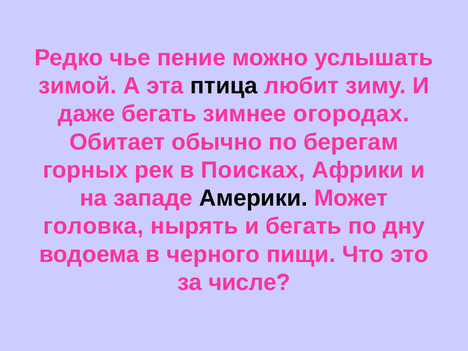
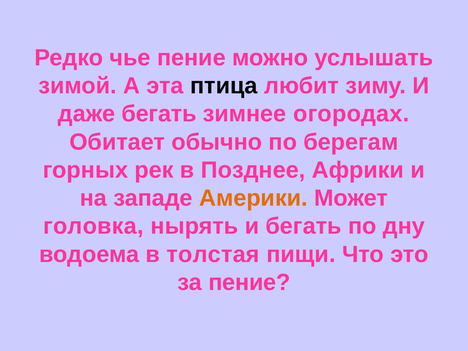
Поисках: Поисках -> Позднее (253, 170)
Америки colour: black -> orange (253, 198)
черного: черного -> толстая (213, 254)
за числе: числе -> пение (249, 282)
